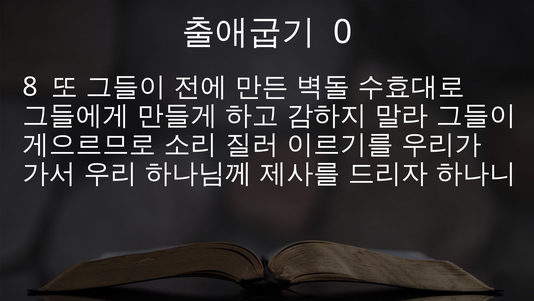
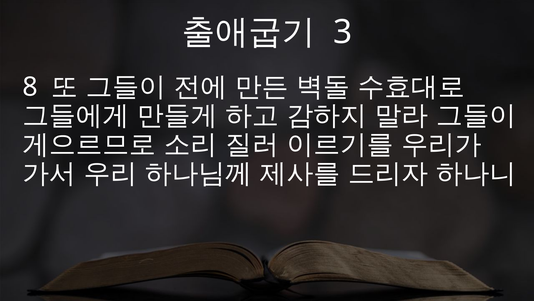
0: 0 -> 3 (343, 32)
